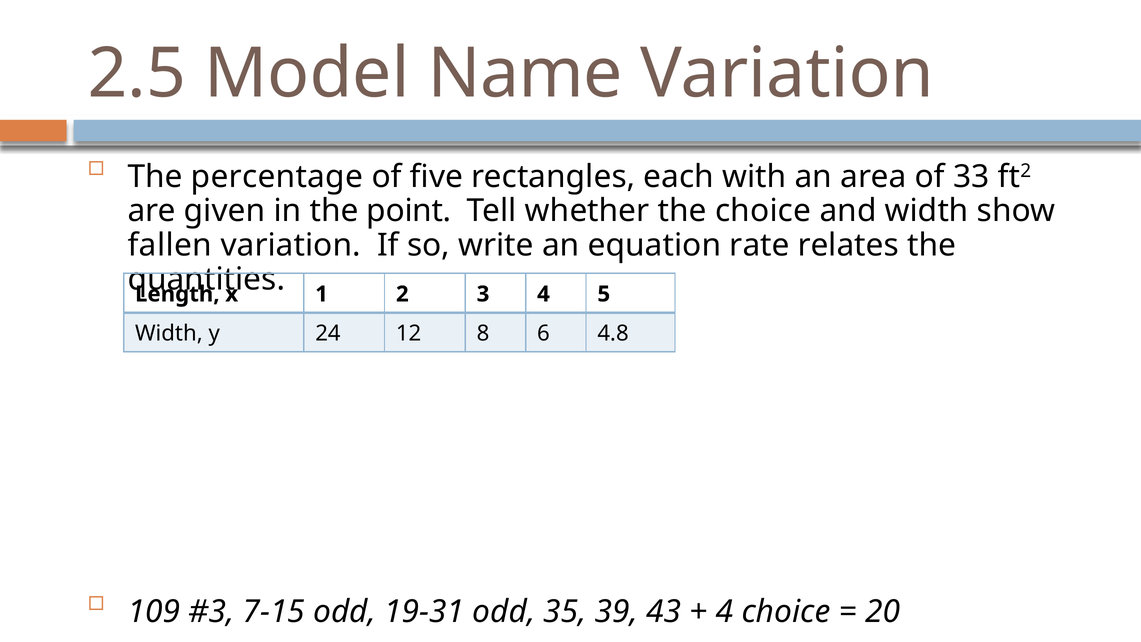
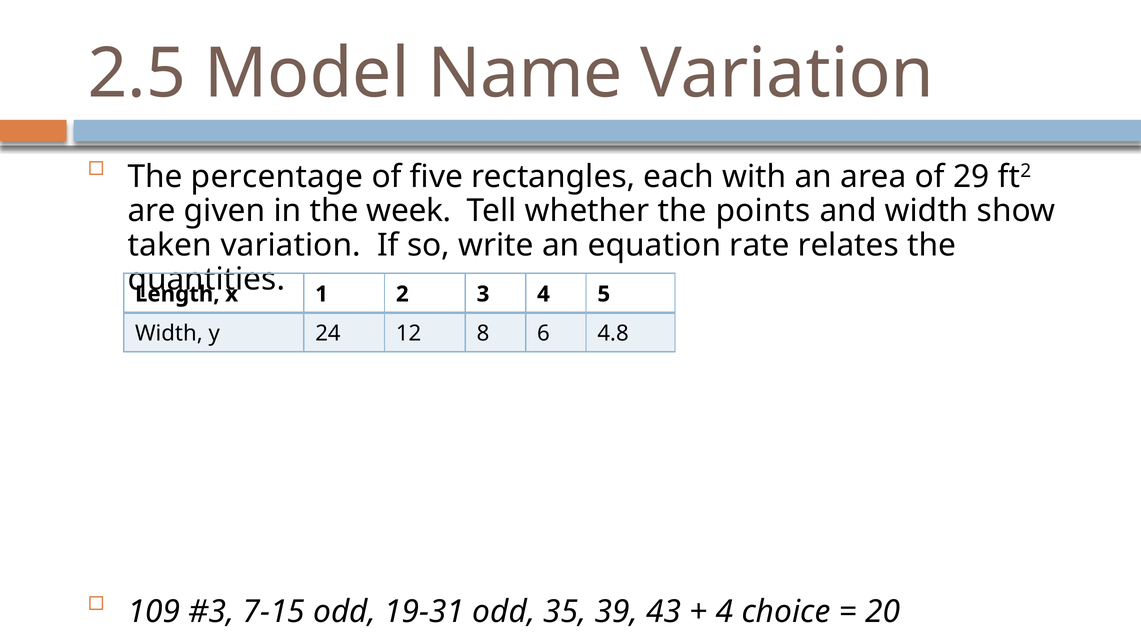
33: 33 -> 29 (971, 177)
point: point -> week (409, 211)
the choice: choice -> points (763, 211)
fallen: fallen -> taken (170, 245)
